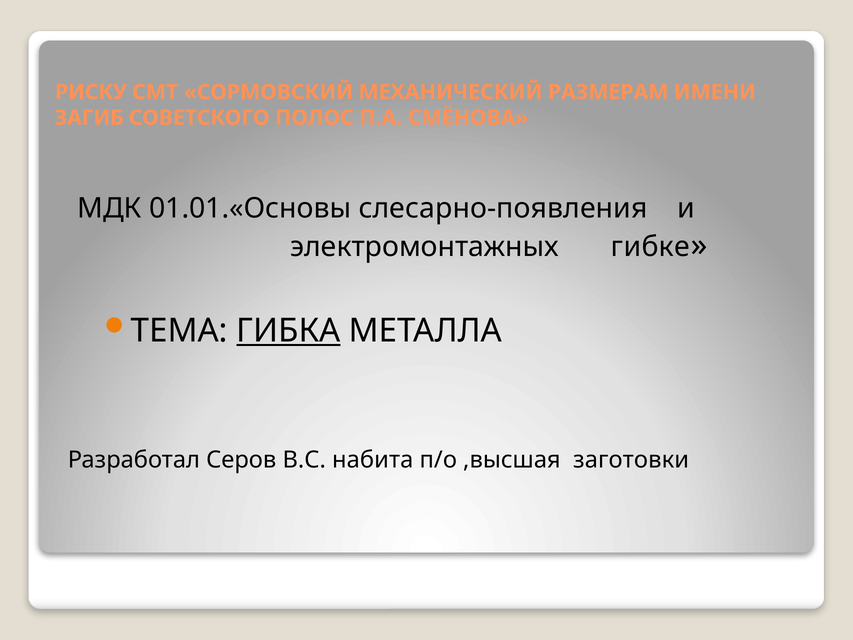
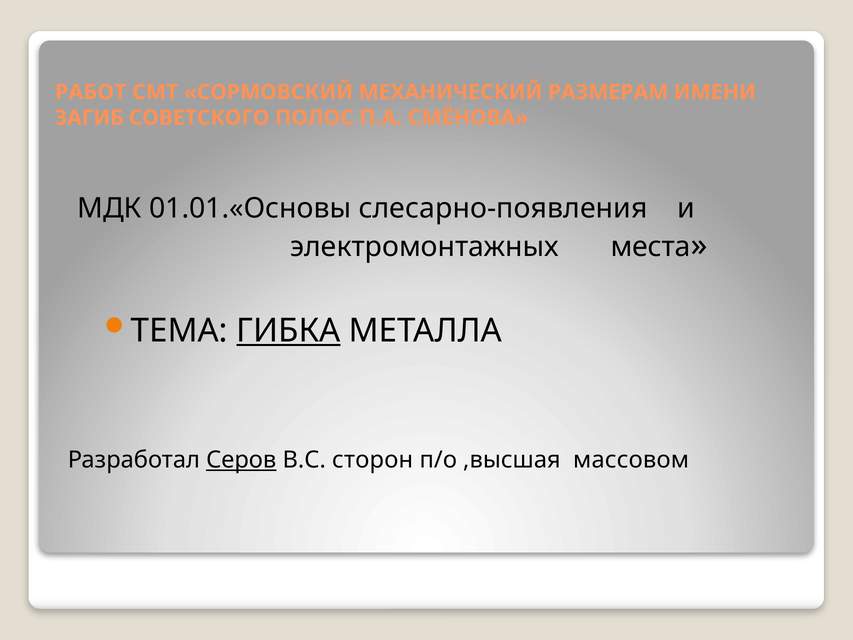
РИСКУ: РИСКУ -> РАБОТ (91, 92)
гибке: гибке -> места (651, 247)
Серов underline: none -> present (241, 460)
набита: набита -> сторон (373, 460)
заготовки: заготовки -> массовом (631, 460)
